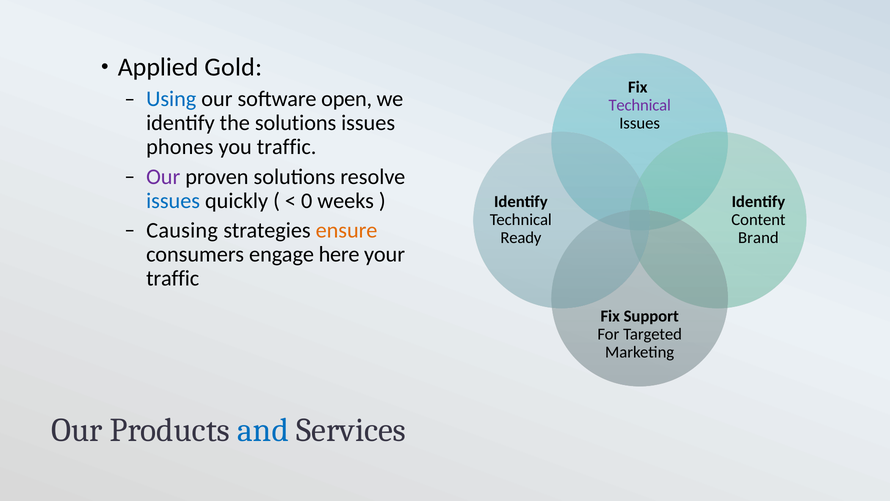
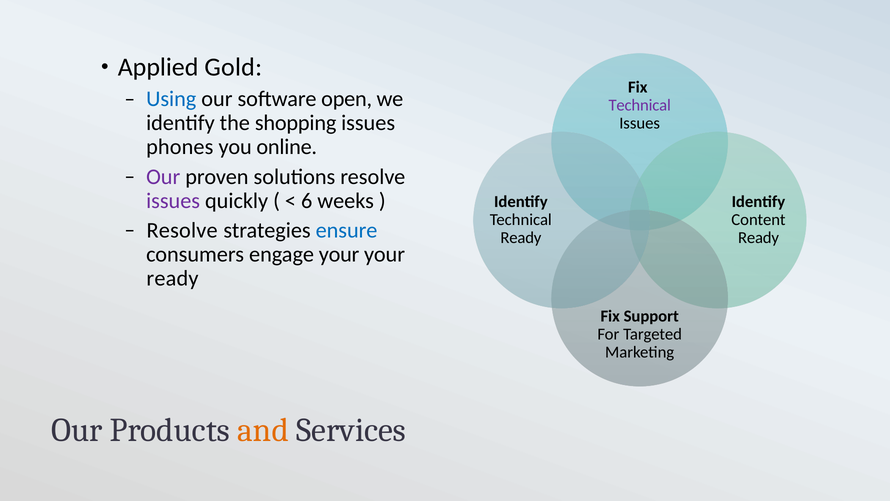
the solutions: solutions -> shopping (296, 123)
you traffic: traffic -> online (287, 147)
issues colour: blue -> purple (173, 201)
0: 0 -> 6 (307, 201)
Causing: Causing -> Resolve (182, 230)
ensure colour: orange -> blue (347, 230)
Brand: Brand -> Ready (759, 238)
engage here: here -> your (339, 254)
traffic: traffic -> ready (172, 278)
and colour: blue -> orange (263, 430)
